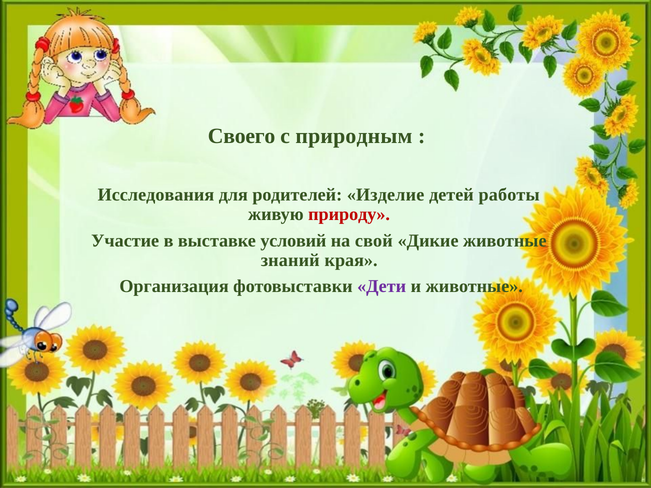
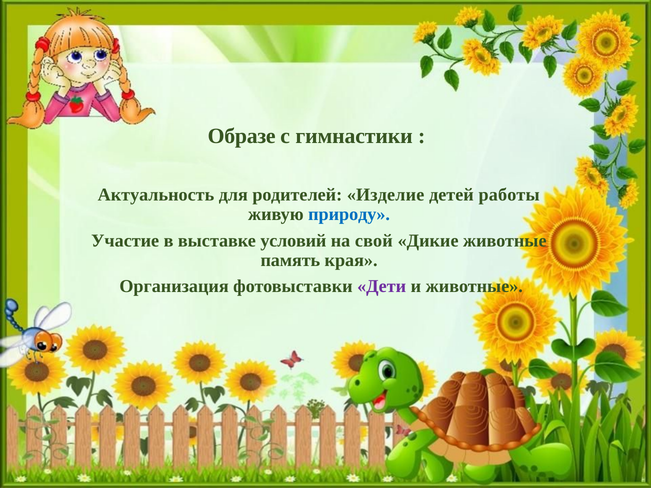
Своего: Своего -> Образе (242, 136)
природным: природным -> гимнастики (354, 136)
Исследования: Исследования -> Актуальность (156, 195)
природу colour: red -> blue (349, 214)
знаний: знаний -> память (290, 260)
